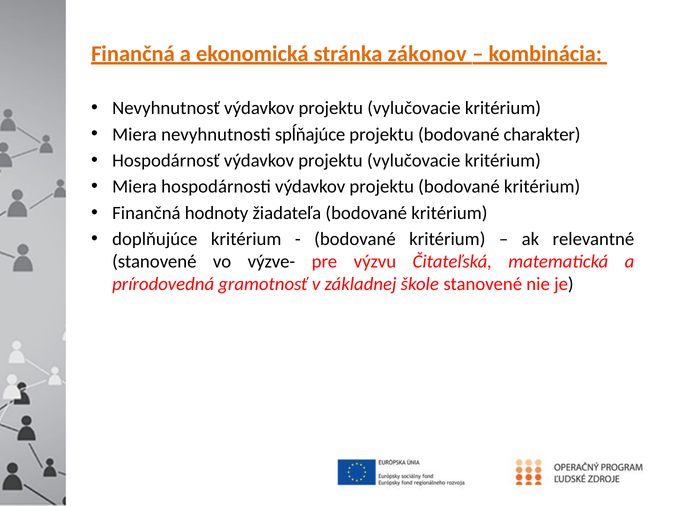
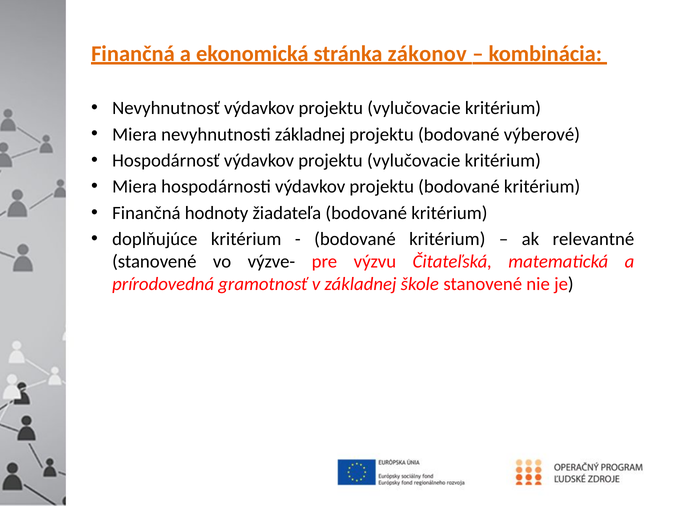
nevyhnutnosti spĺňajúce: spĺňajúce -> základnej (310, 134)
charakter: charakter -> výberové (542, 134)
